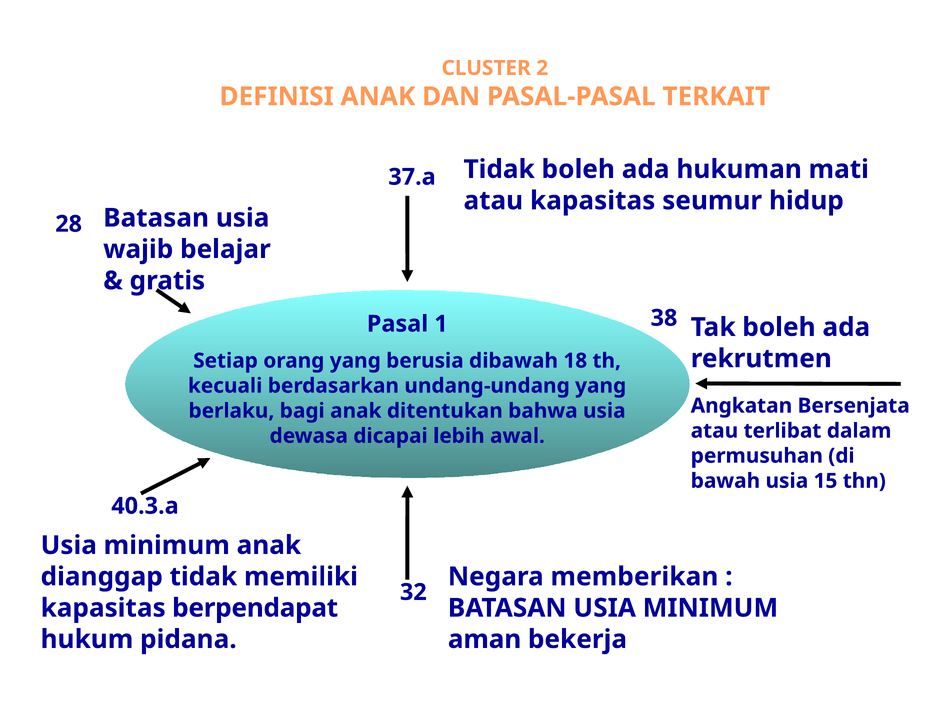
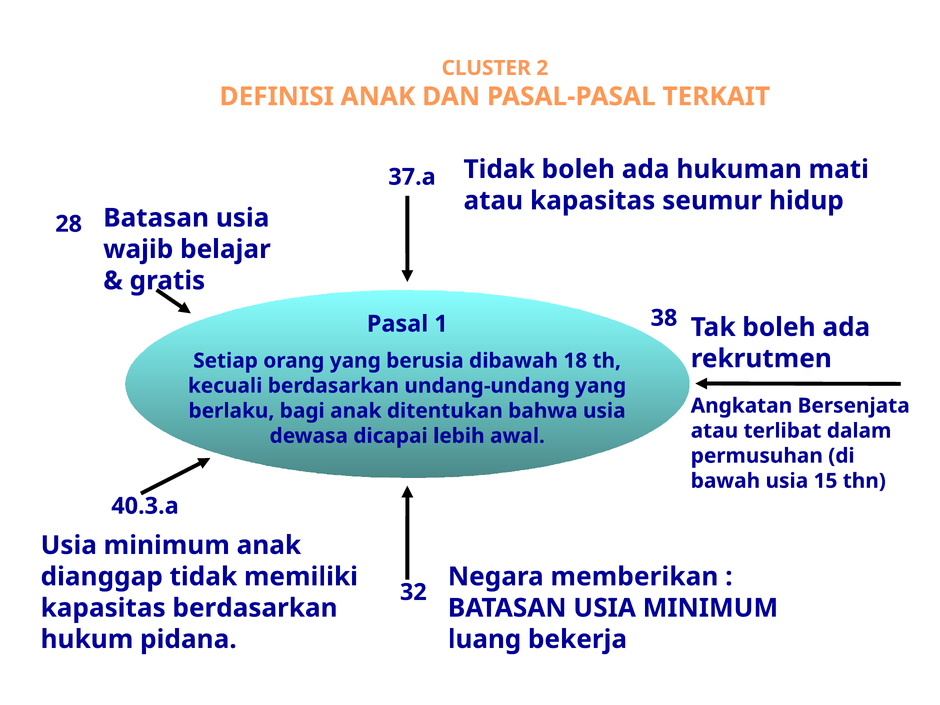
kapasitas berpendapat: berpendapat -> berdasarkan (255, 608)
aman: aman -> luang (485, 639)
